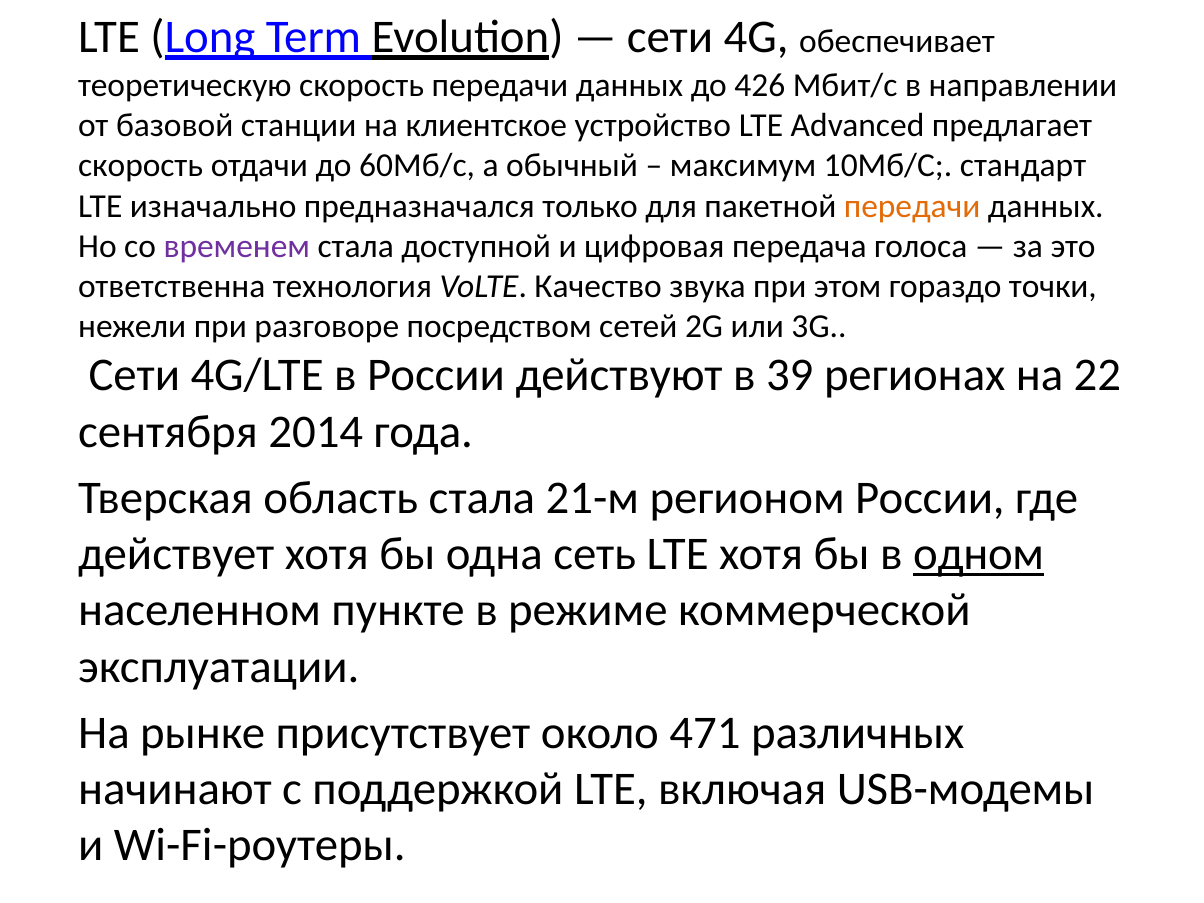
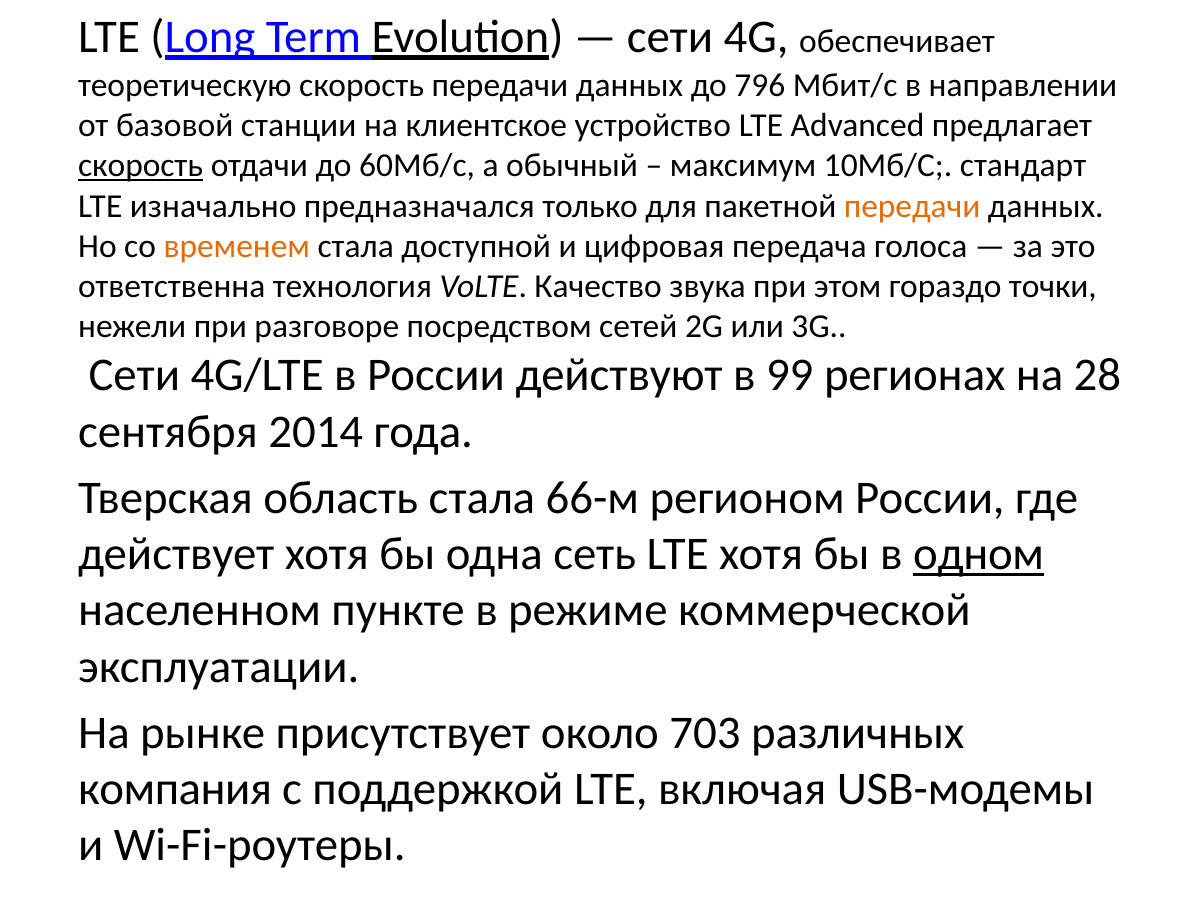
426: 426 -> 796 (760, 86)
скорость underline: none -> present (141, 166)
временем colour: purple -> orange (237, 246)
39: 39 -> 99 (790, 376)
22: 22 -> 28 (1097, 376)
21-м: 21-м -> 66-м (592, 498)
471: 471 -> 703 (705, 733)
начинают: начинают -> компания (175, 789)
